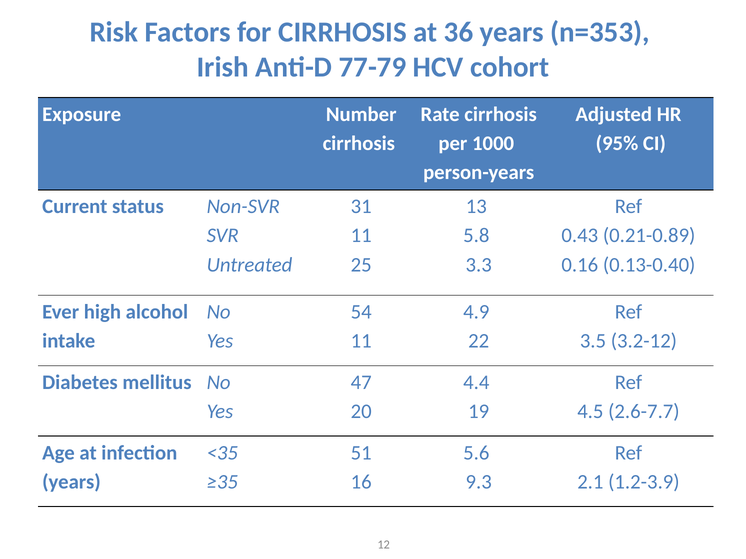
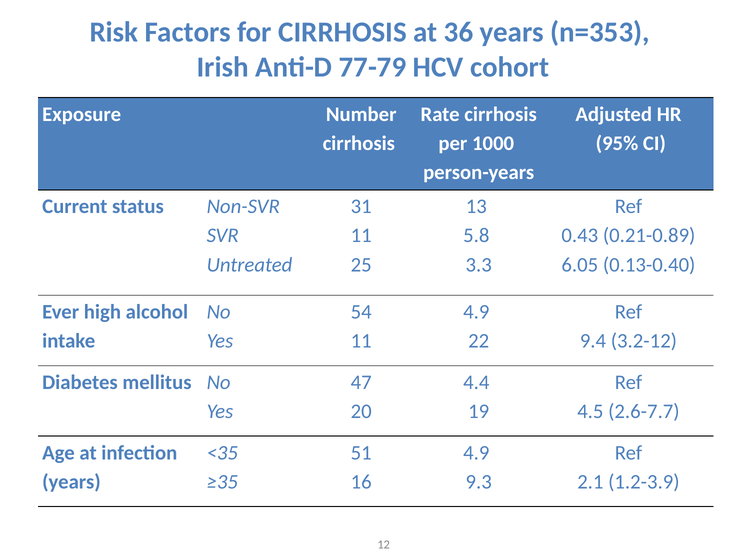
0.16: 0.16 -> 6.05 (580, 265)
3.5: 3.5 -> 9.4 (593, 341)
5.6: 5.6 -> 4.9 (476, 453)
